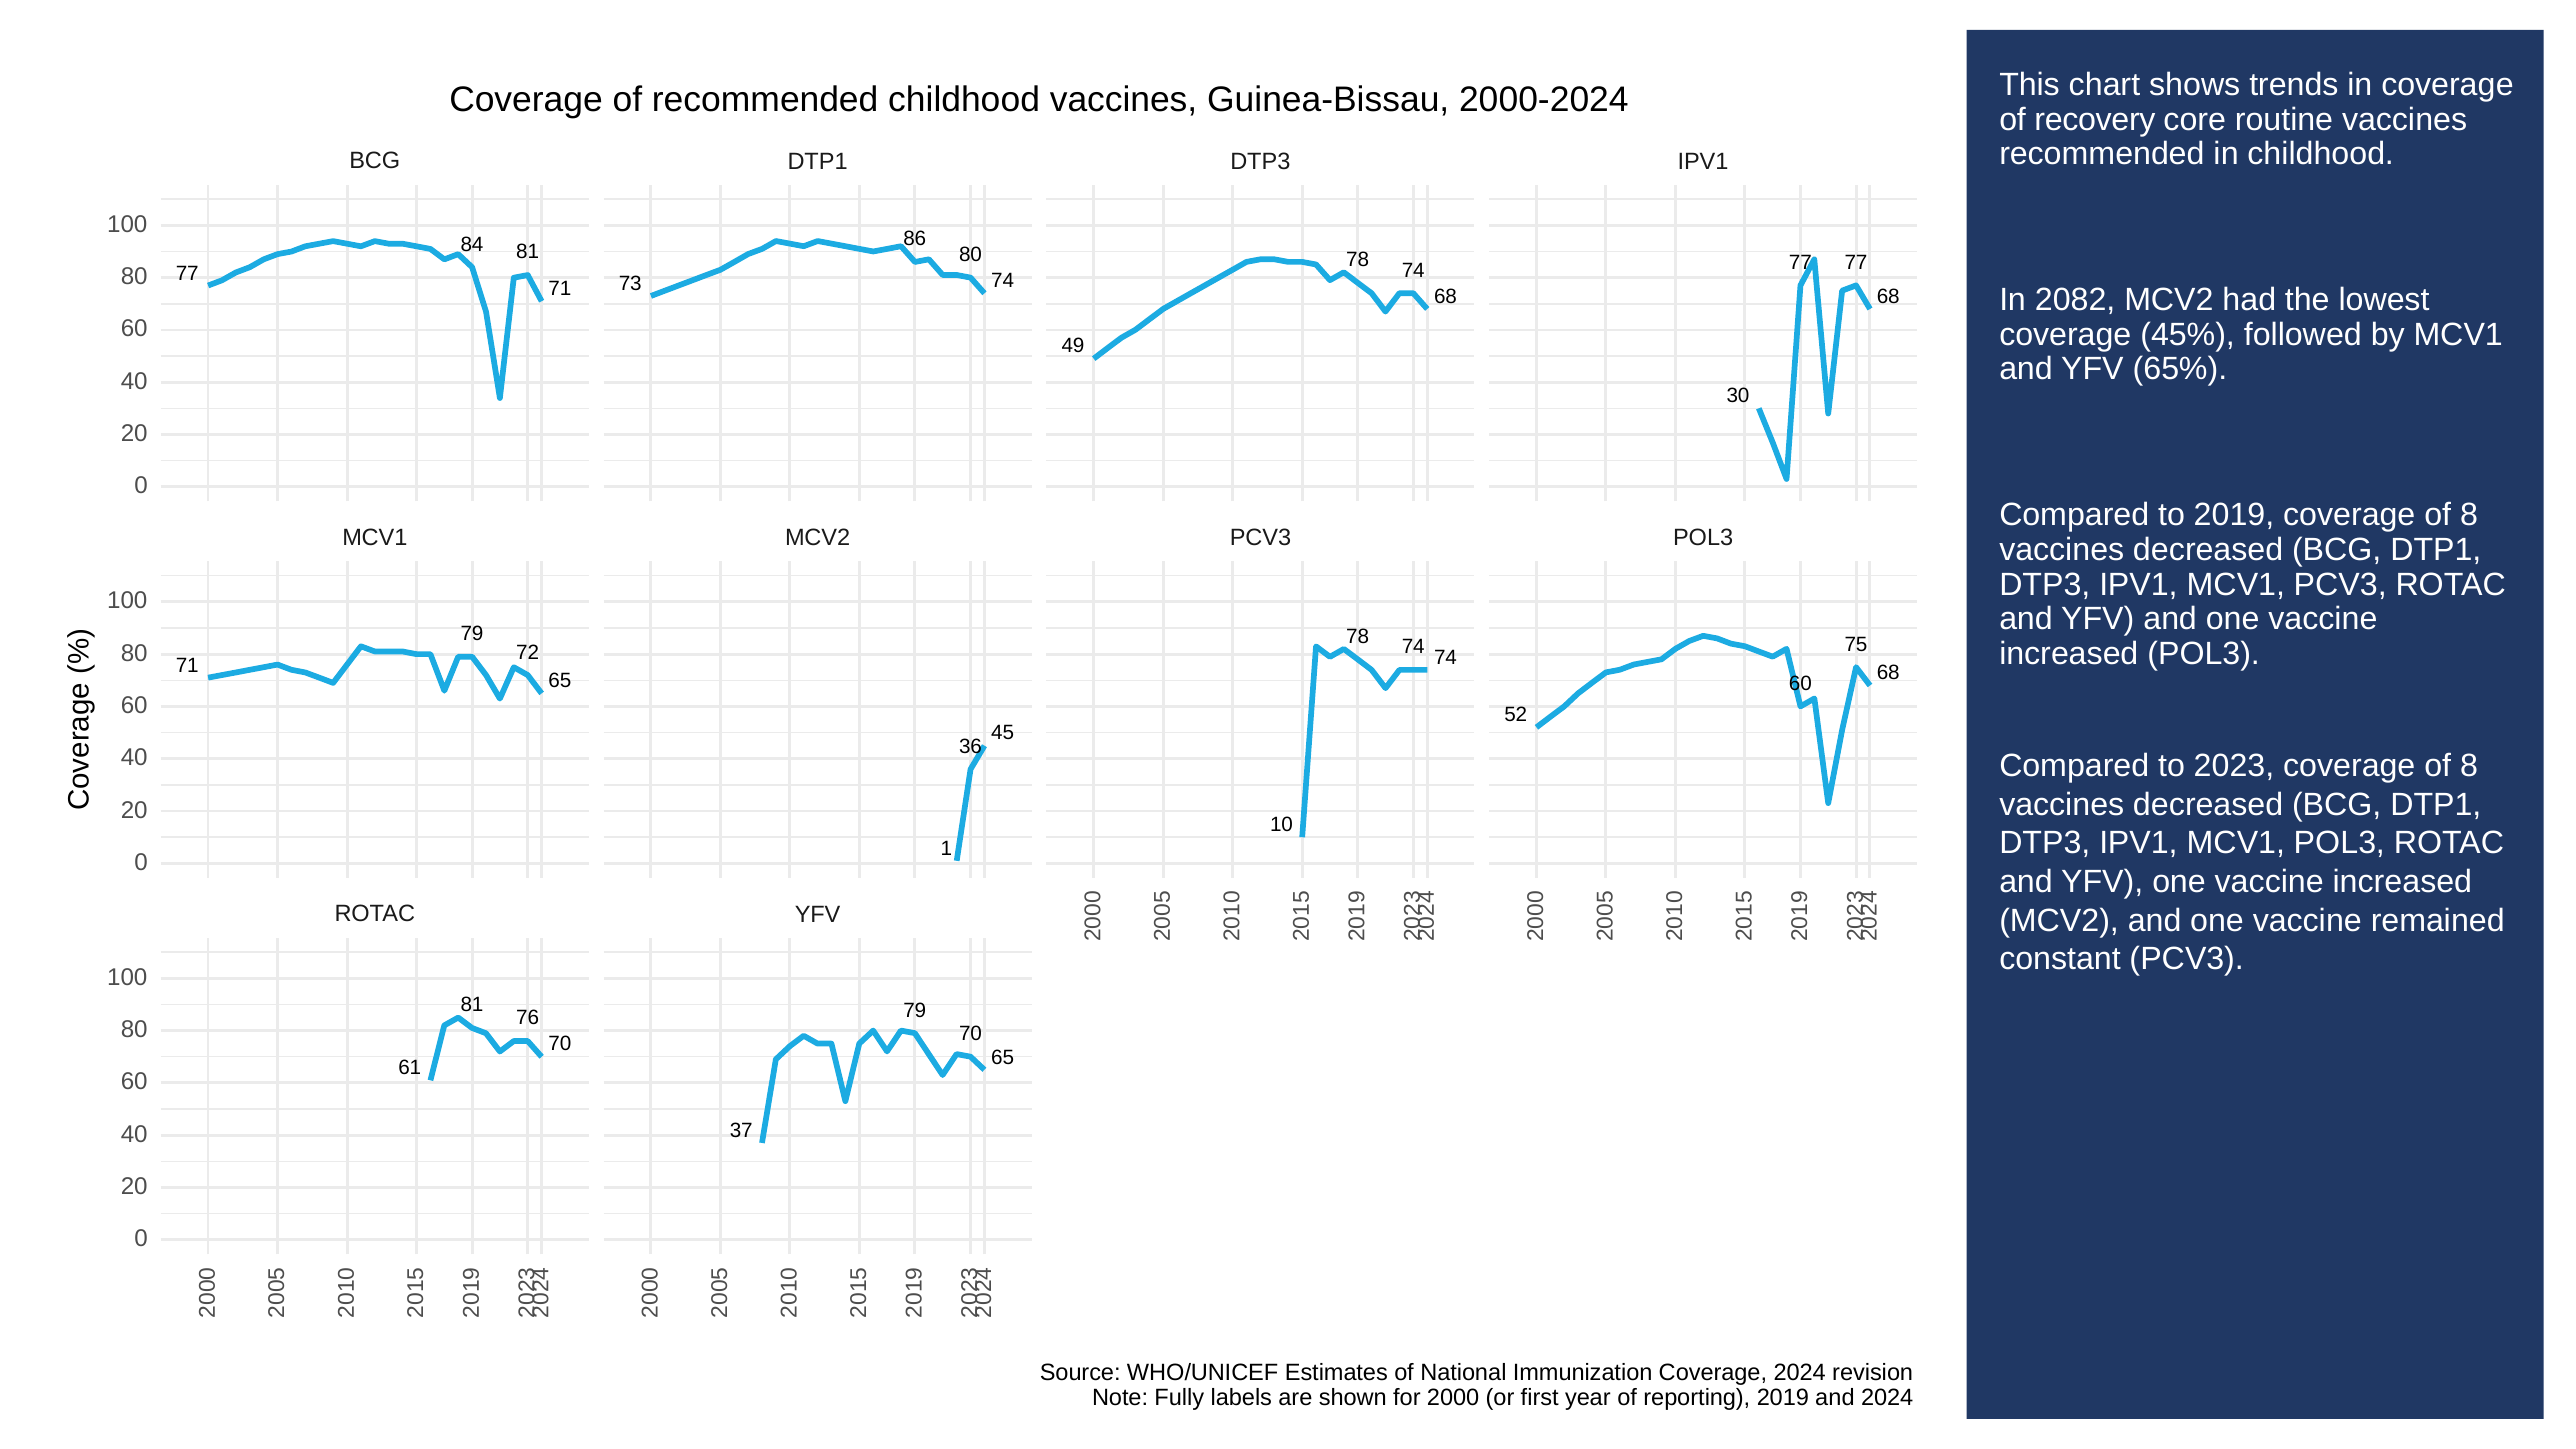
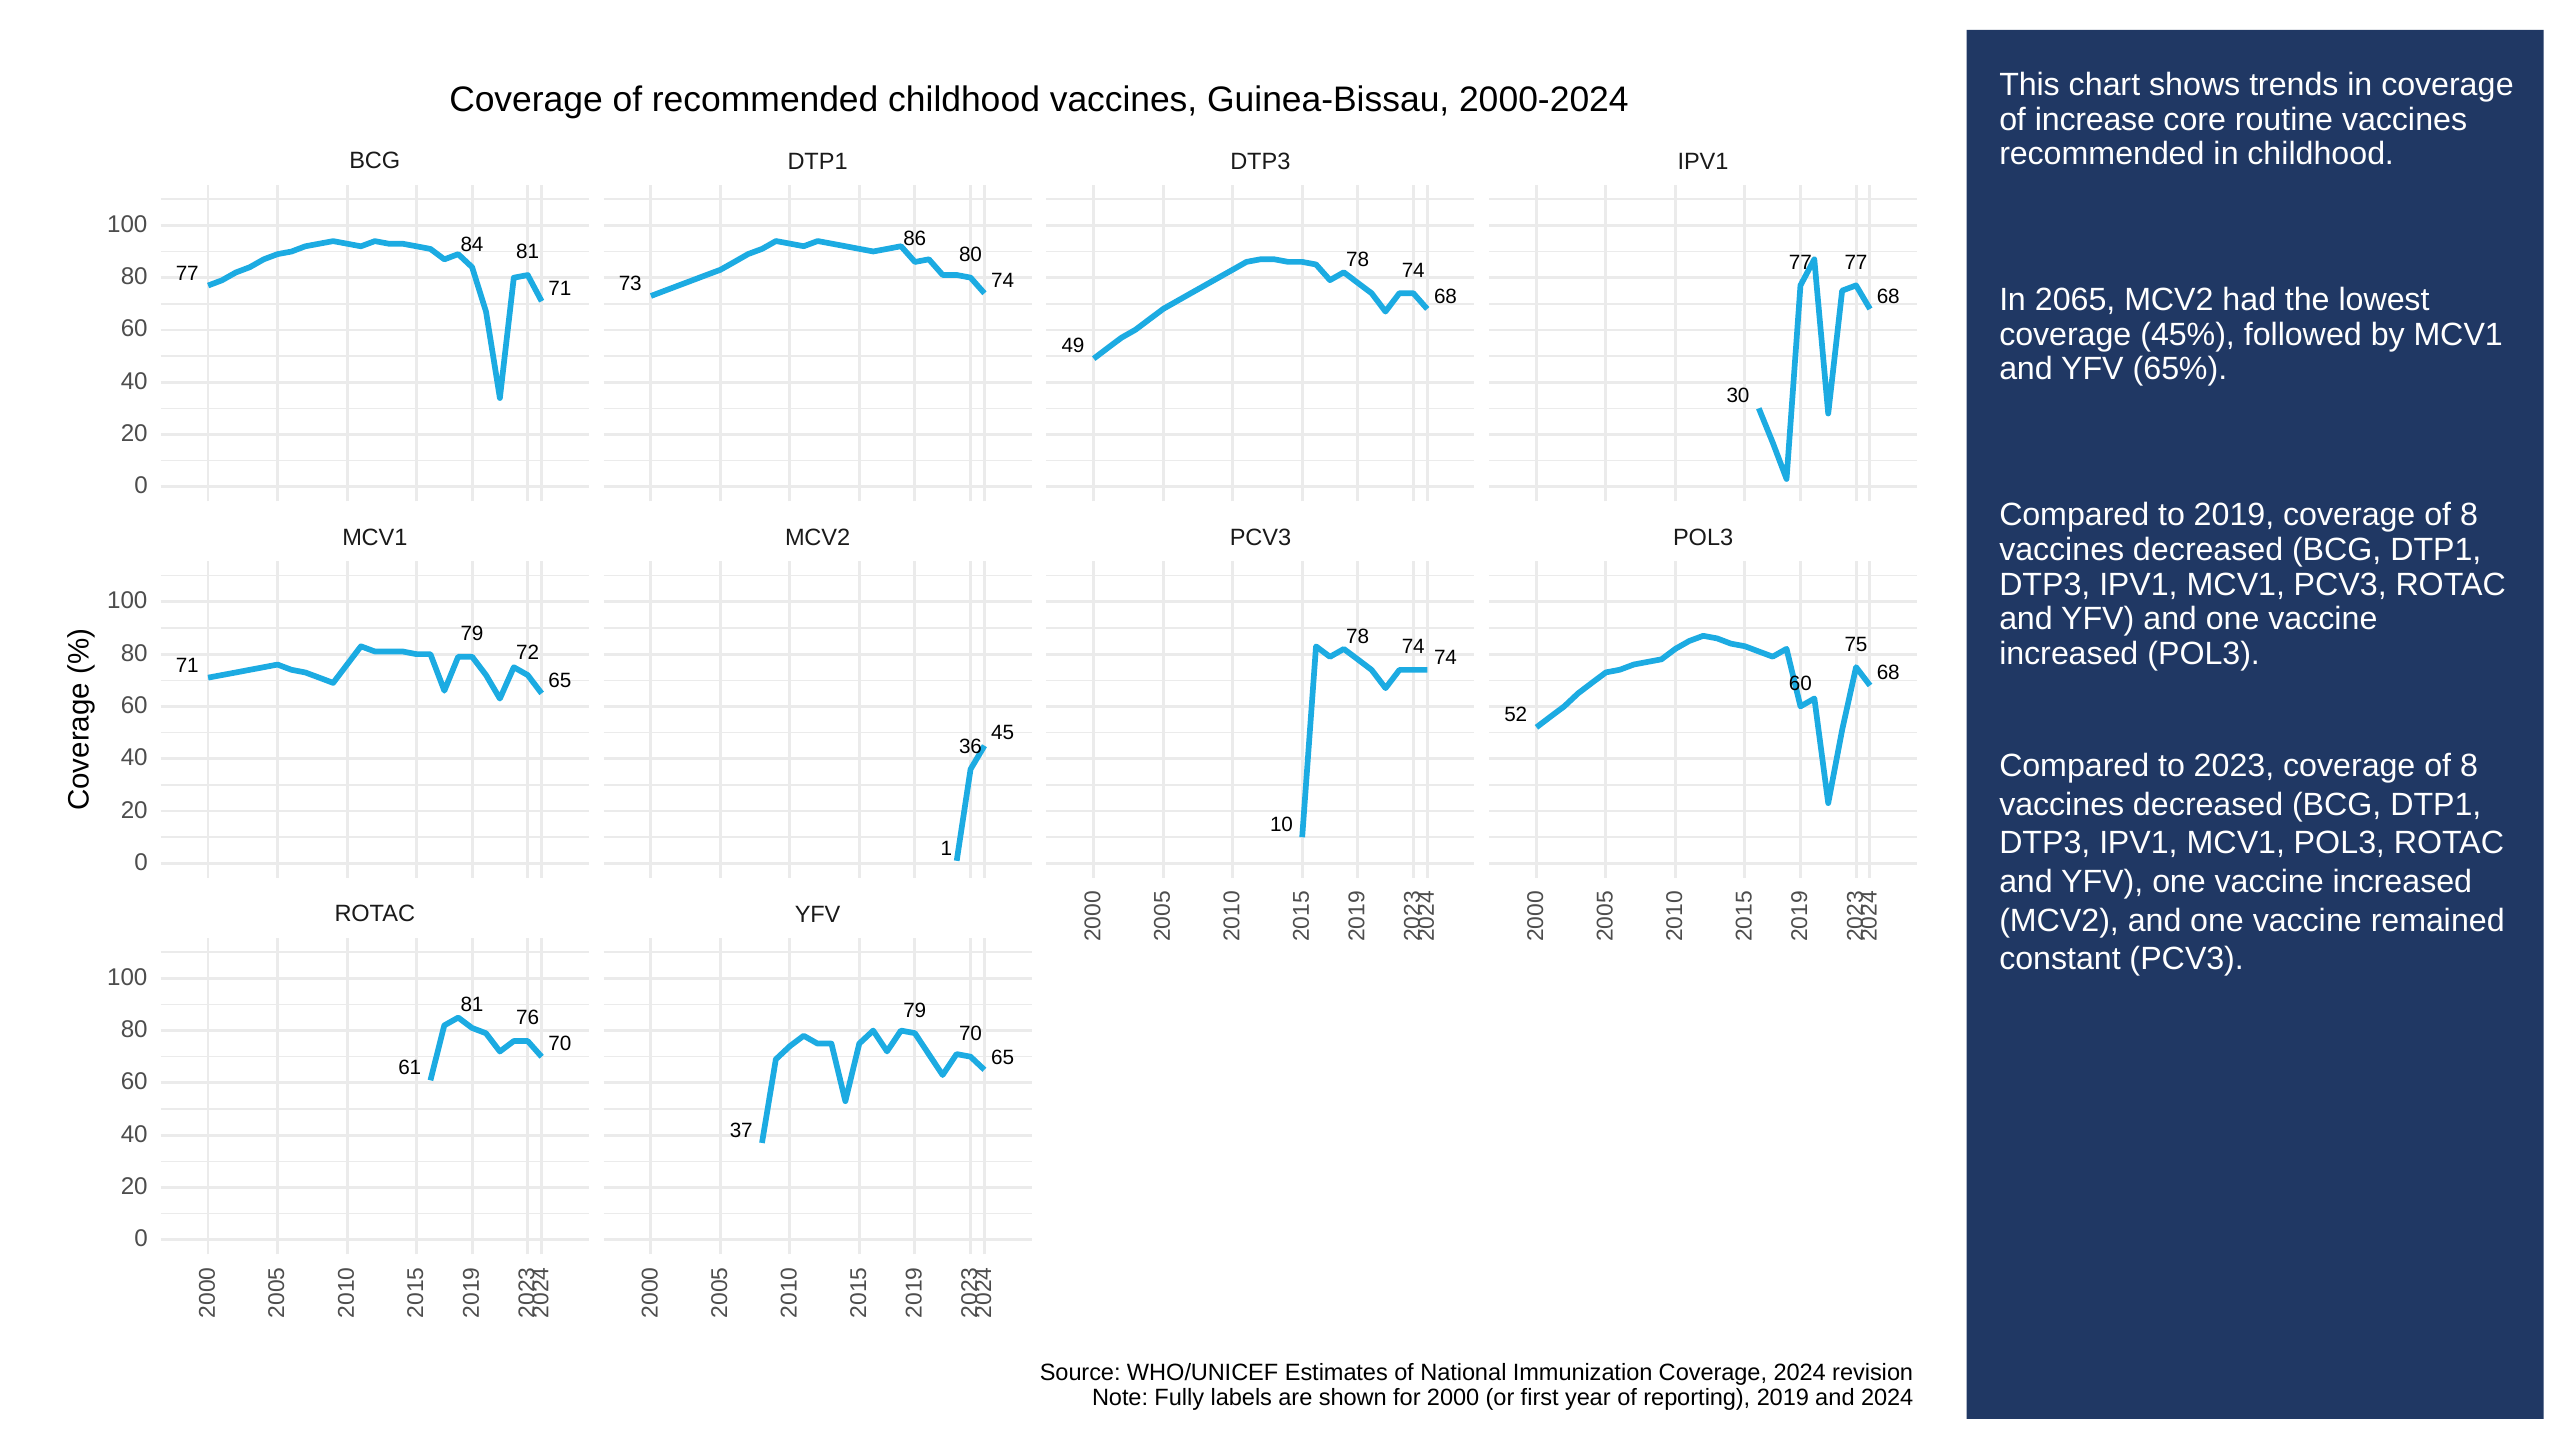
recovery: recovery -> increase (2095, 119)
2082: 2082 -> 2065 (2075, 300)
